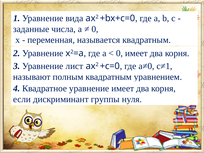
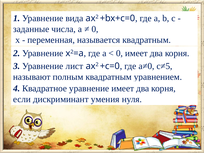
c≠1: c≠1 -> c≠5 (164, 66)
группы: группы -> умения (105, 99)
